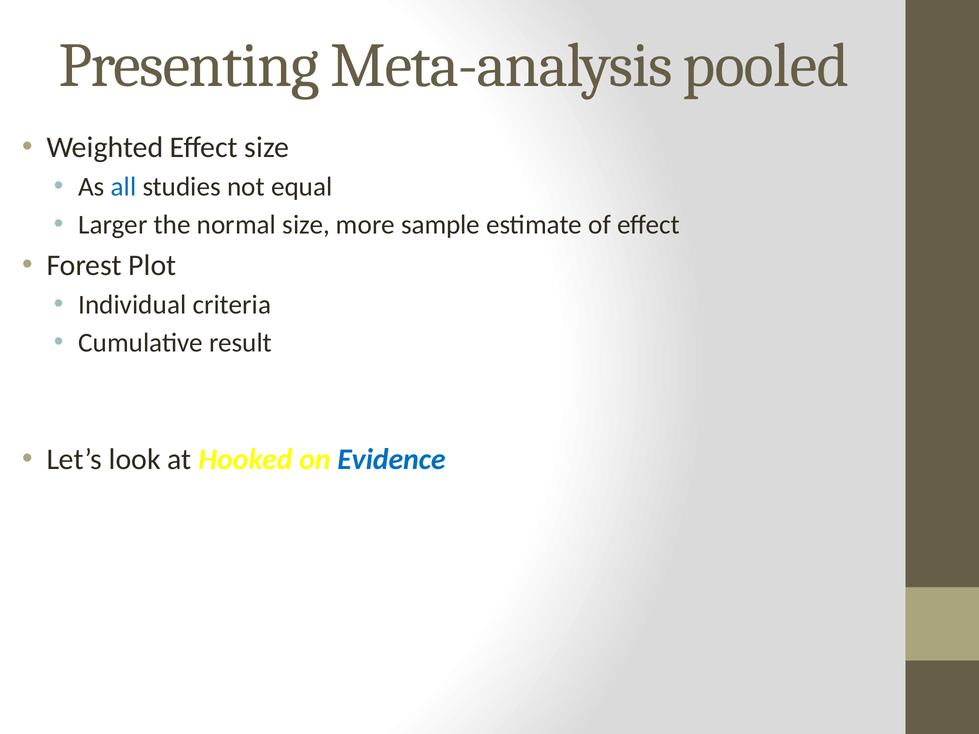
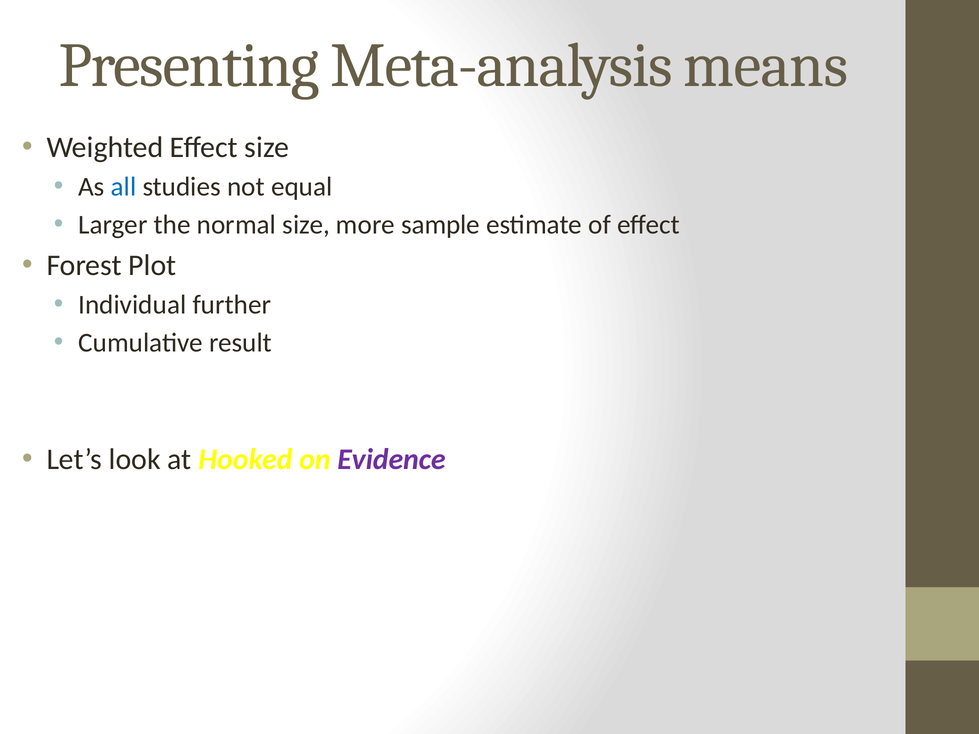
pooled: pooled -> means (766, 66)
criteria: criteria -> further (232, 305)
Evidence colour: blue -> purple (391, 460)
